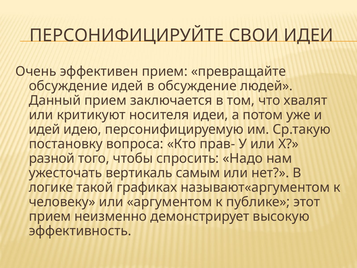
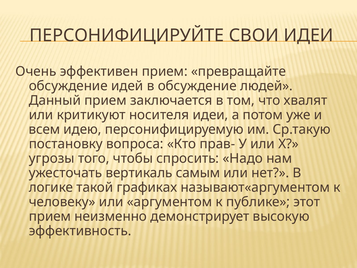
идей: идей -> всем (44, 129)
разной: разной -> угрозы (52, 158)
